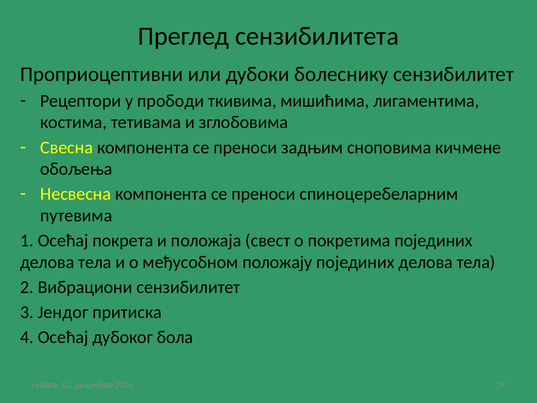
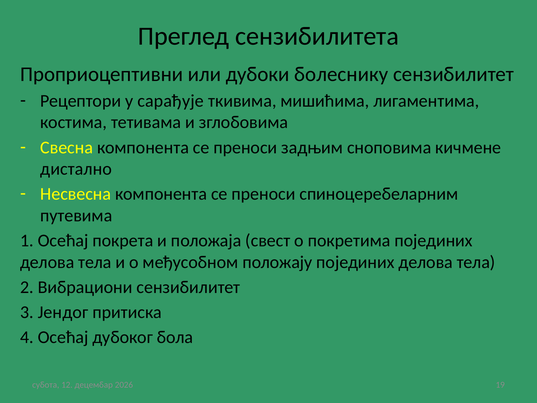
прободи: прободи -> сарађује (171, 101)
обољења: обољења -> дистално (76, 169)
